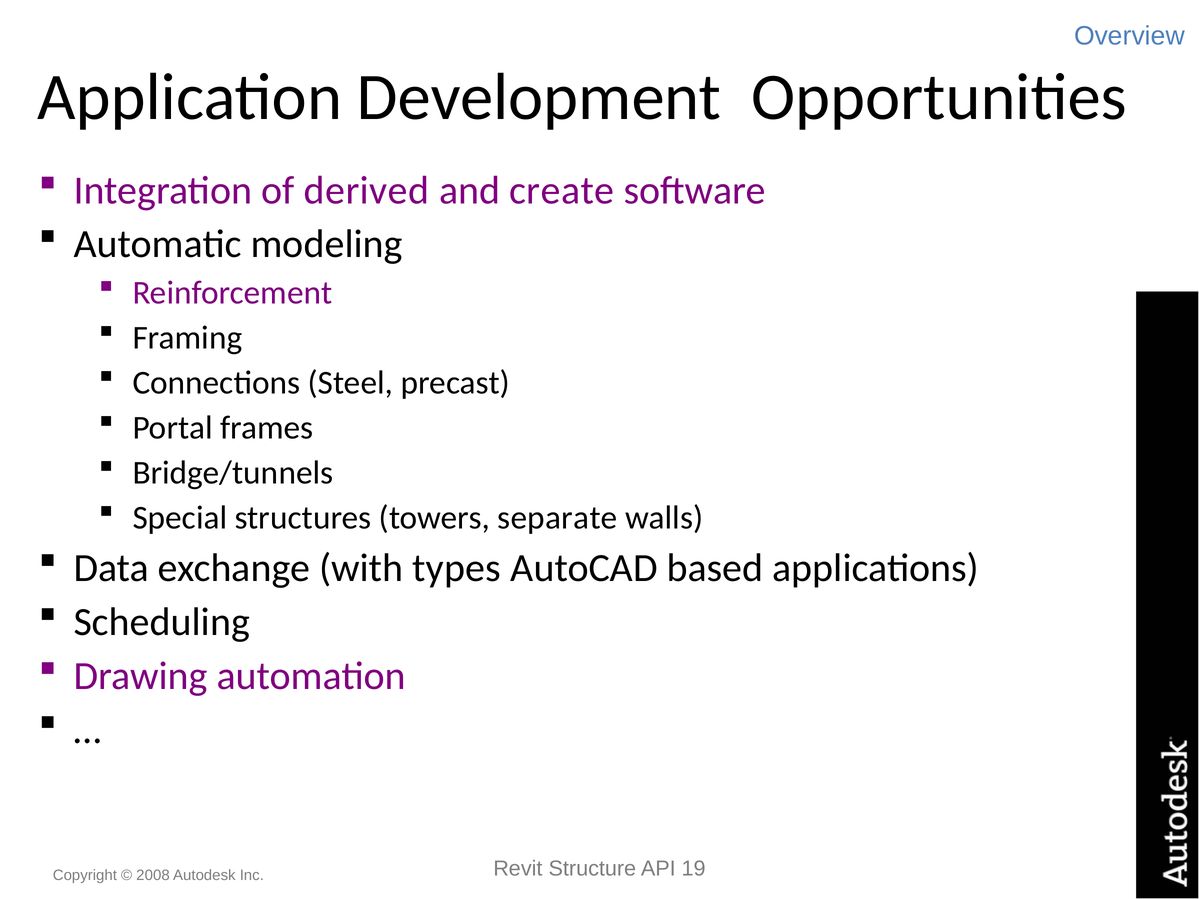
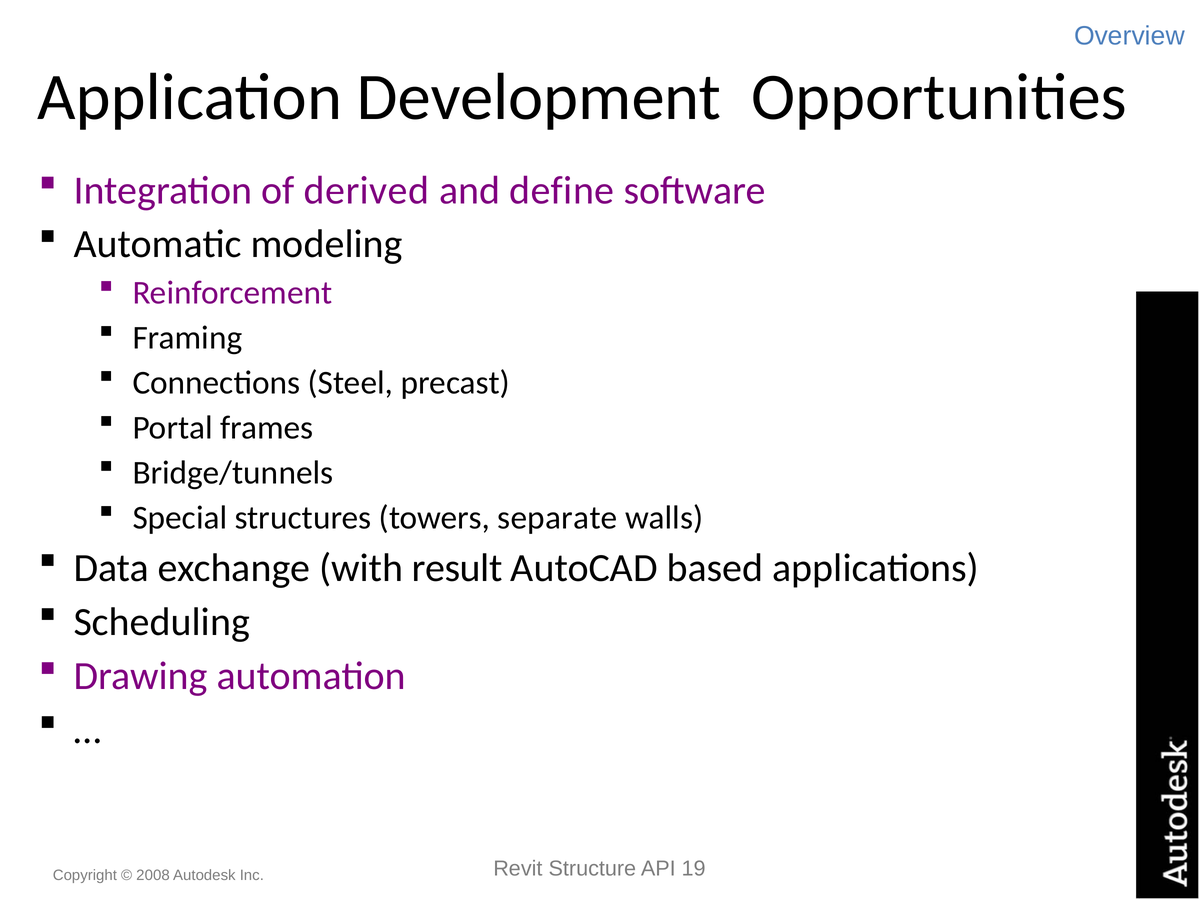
create: create -> define (562, 190)
types: types -> result (457, 568)
